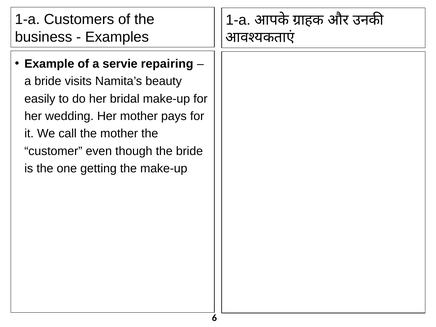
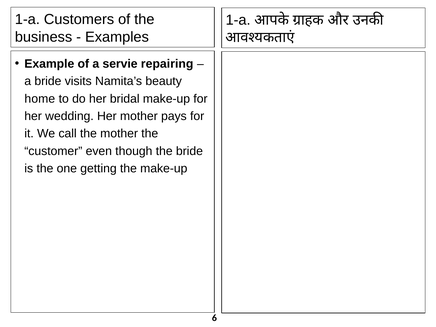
easily: easily -> home (40, 99)
